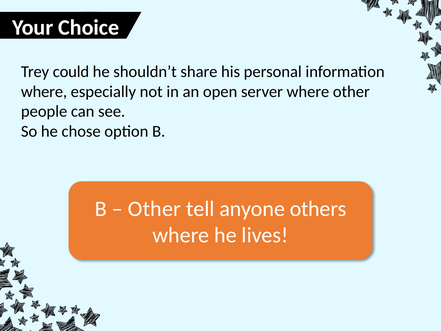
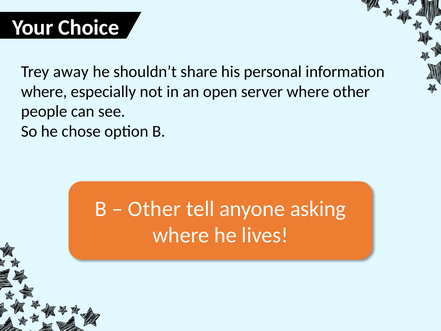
could: could -> away (71, 72)
others: others -> asking (318, 209)
